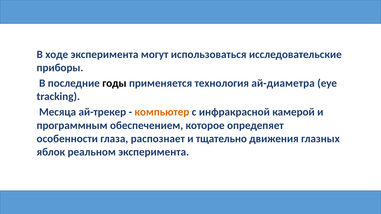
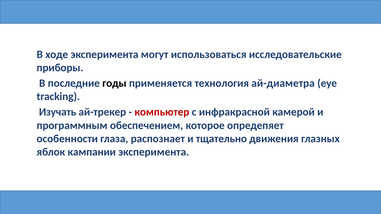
Месяца: Месяца -> Изучать (58, 112)
компьютер colour: orange -> red (162, 112)
реальном: реальном -> кампании (92, 152)
